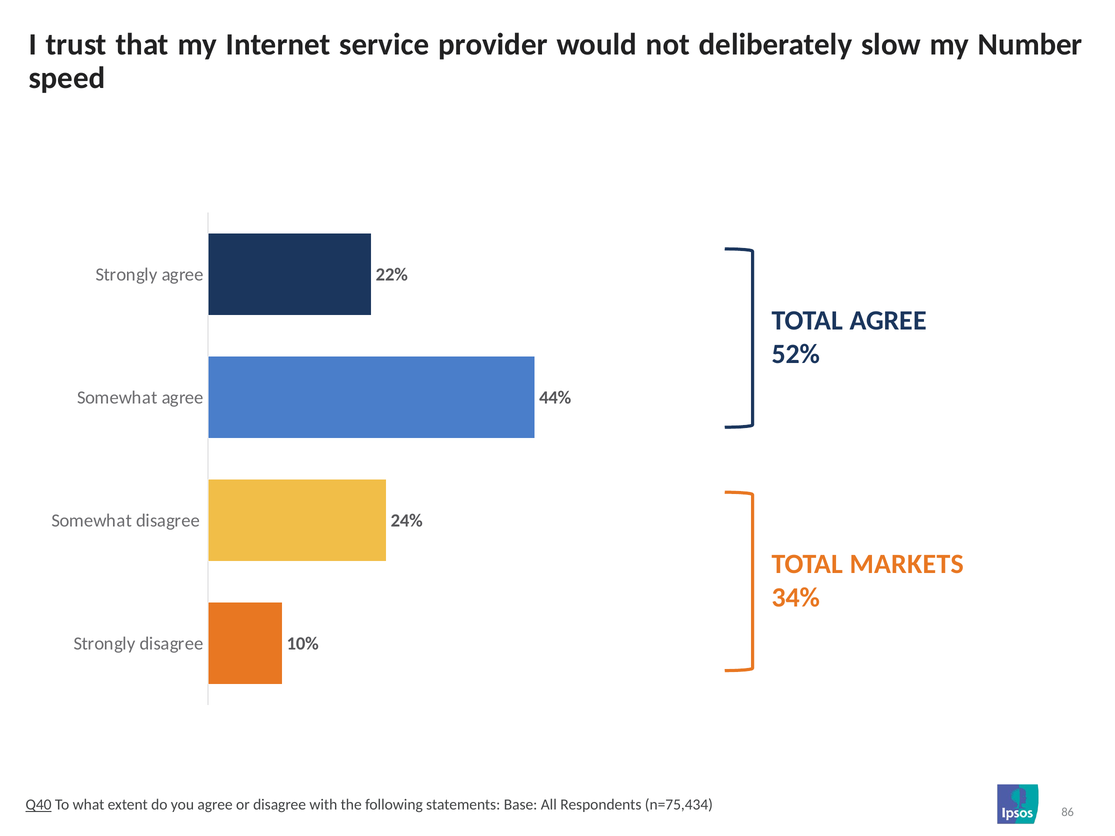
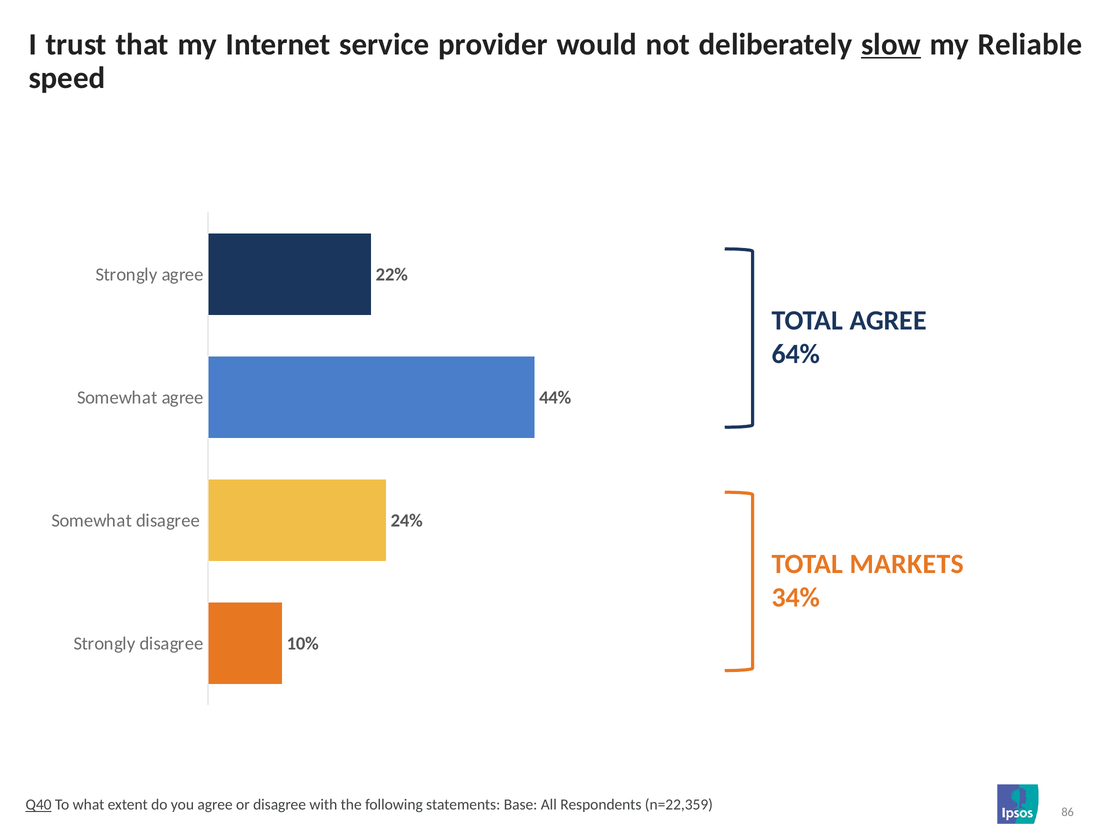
slow underline: none -> present (891, 44)
Number: Number -> Reliable (1030, 44)
52%: 52% -> 64% (796, 354)
n=75,434: n=75,434 -> n=22,359 (679, 805)
